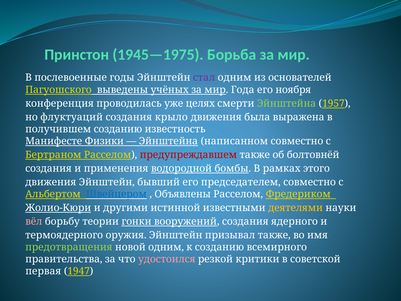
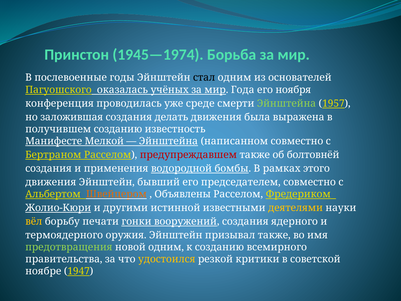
1945—1975: 1945—1975 -> 1945—1974 (158, 55)
стал colour: purple -> black (204, 78)
выведены: выведены -> оказалась (122, 90)
целях: целях -> среде (200, 103)
флуктуаций: флуктуаций -> заложившая (72, 117)
крыло: крыло -> делать (171, 117)
Физики: Физики -> Мелкой (104, 141)
Швейцером colour: blue -> orange (116, 194)
вёл colour: pink -> yellow (34, 221)
теории: теории -> печати (101, 221)
удостоился colour: pink -> yellow (167, 259)
первая: первая -> ноябре (43, 271)
